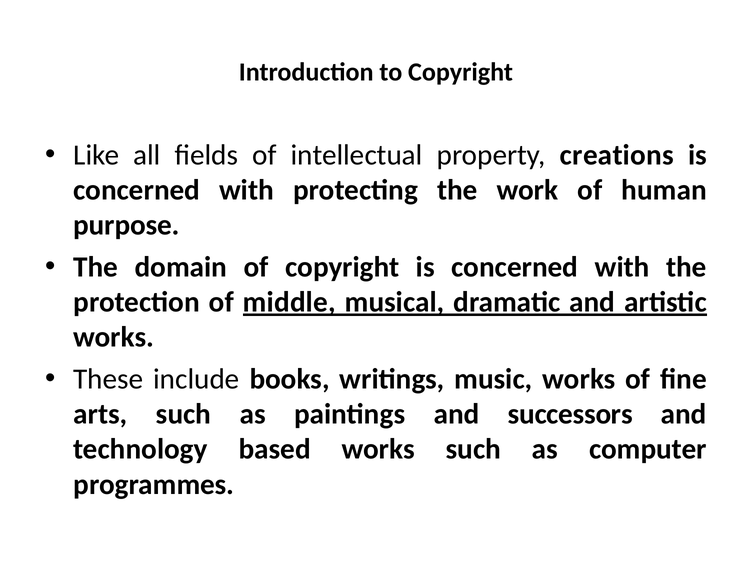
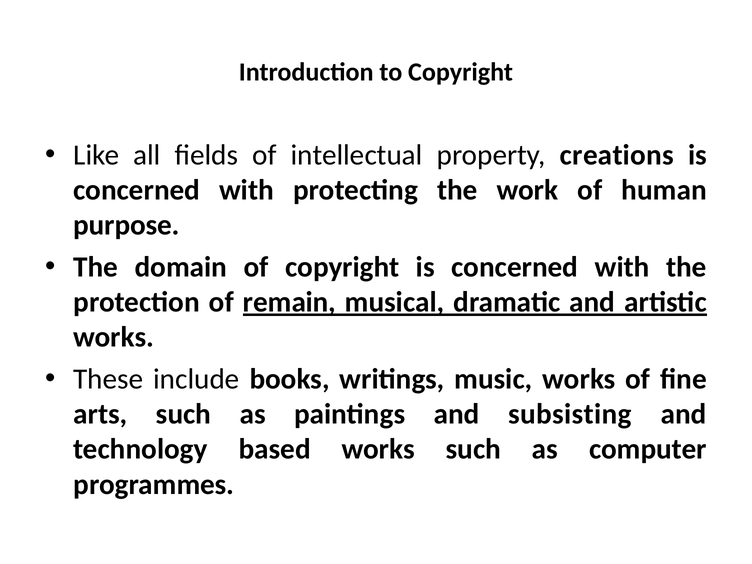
middle: middle -> remain (289, 302)
successors: successors -> subsisting (570, 414)
